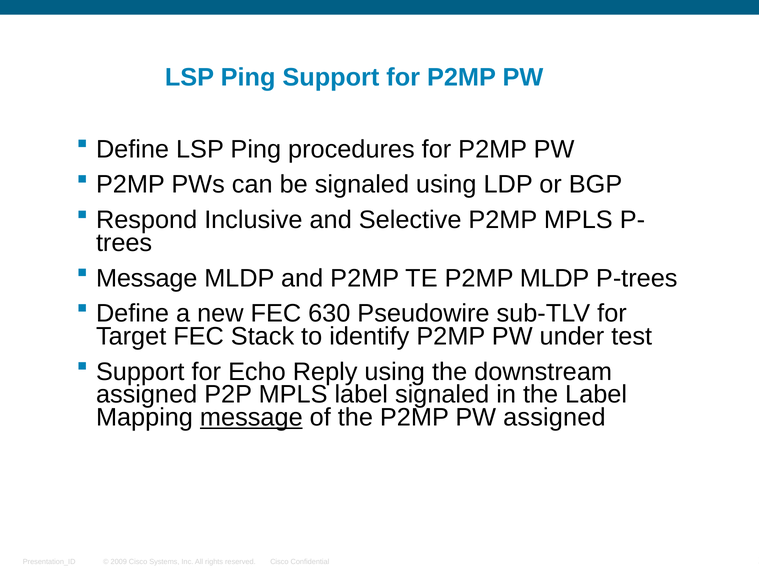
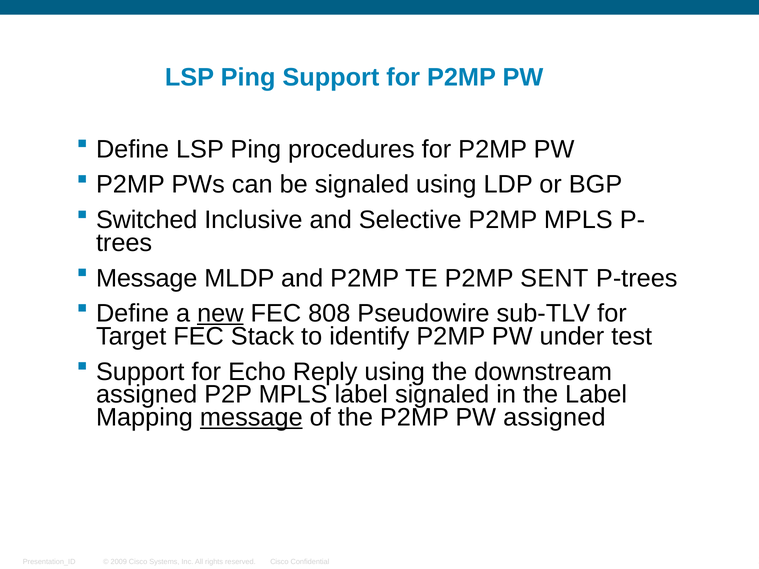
Respond: Respond -> Switched (147, 220)
P2MP MLDP: MLDP -> SENT (554, 278)
new underline: none -> present (220, 314)
630: 630 -> 808 (329, 314)
